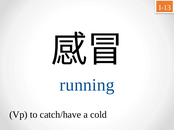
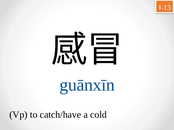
running: running -> guānxīn (87, 85)
